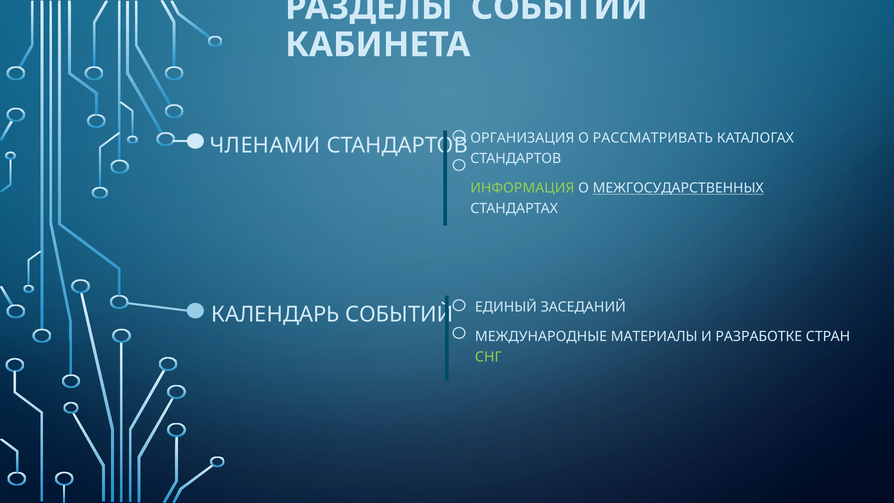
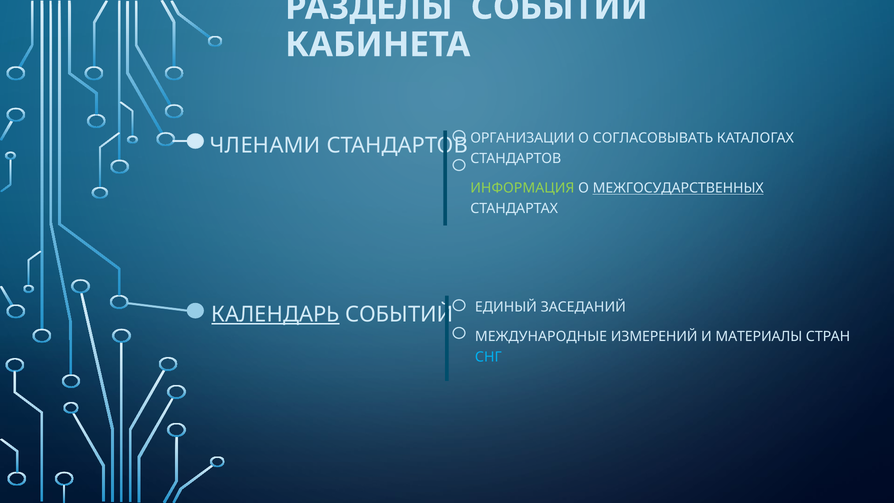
ОРГАНИЗАЦИЯ: ОРГАНИЗАЦИЯ -> ОРГАНИЗАЦИИ (522, 138)
РАССМАТРИВАТЬ: РАССМАТРИВАТЬ -> СОГЛАСОВЫВАТЬ (653, 138)
КАЛЕНДАРЬ underline: none -> present (276, 314)
МАТЕРИАЛЫ: МАТЕРИАЛЫ -> ИЗМЕРЕНИЙ (654, 337)
РАЗРАБОТКЕ: РАЗРАБОТКЕ -> МАТЕРИАЛЫ (759, 337)
СНГ colour: light green -> light blue (488, 357)
